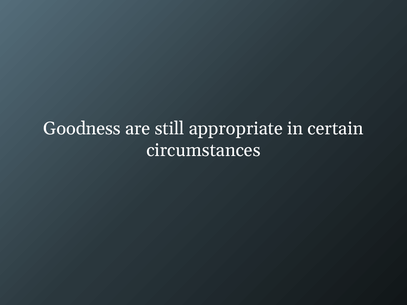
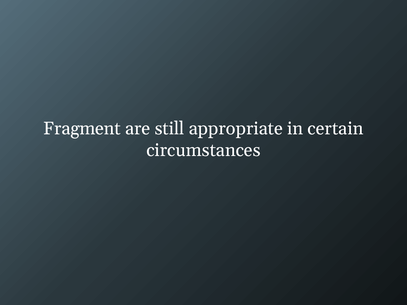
Goodness: Goodness -> Fragment (82, 129)
